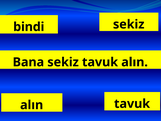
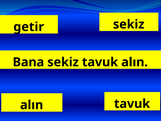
bindi: bindi -> getir (29, 27)
